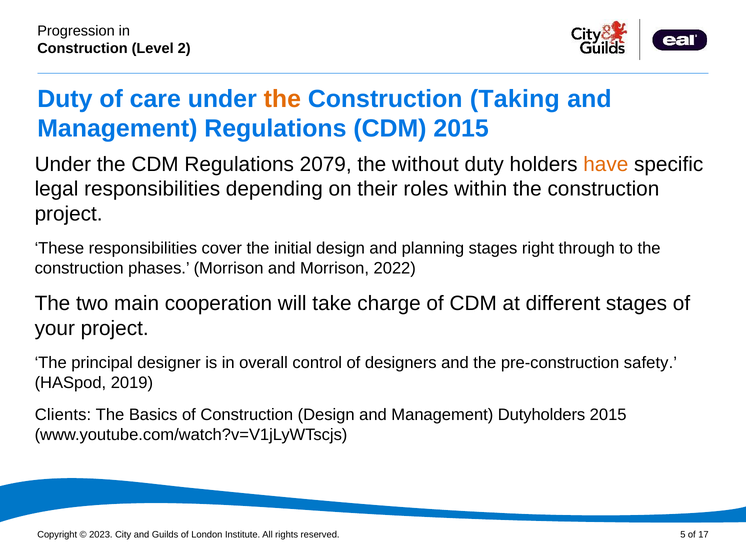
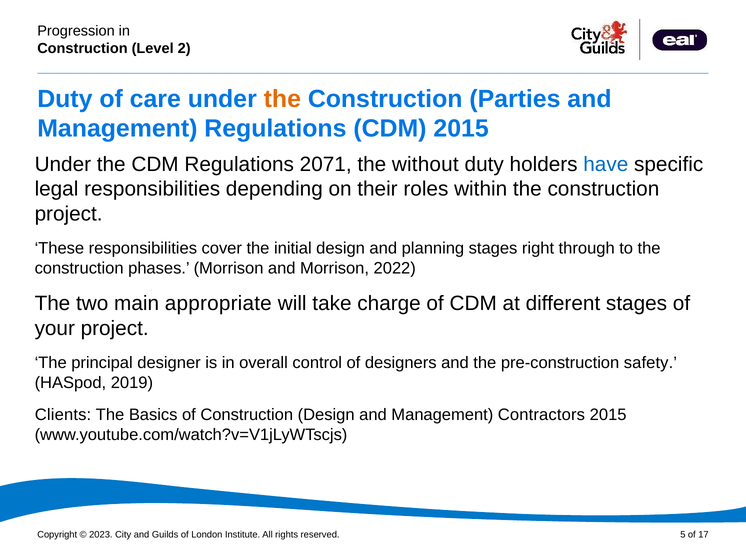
Taking: Taking -> Parties (515, 99)
2079: 2079 -> 2071 (326, 164)
have colour: orange -> blue (606, 164)
cooperation: cooperation -> appropriate (218, 304)
Dutyholders: Dutyholders -> Contractors (541, 415)
